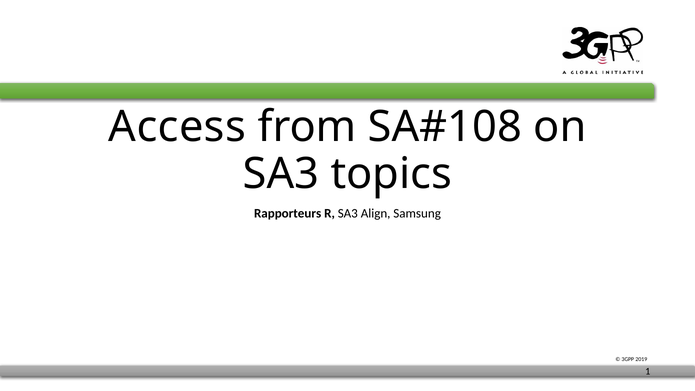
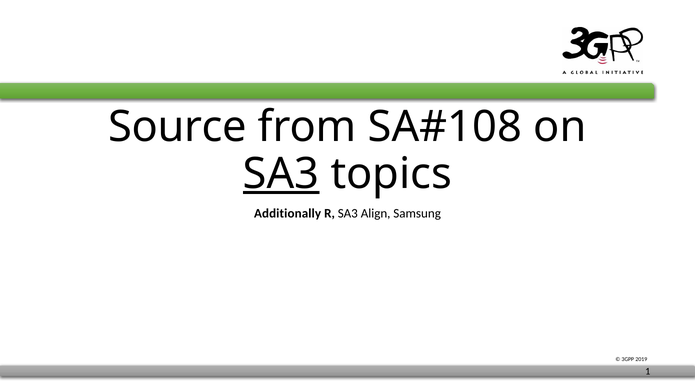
Access: Access -> Source (178, 127)
SA3 underline: none -> present (281, 174)
Rapporteurs: Rapporteurs -> Additionally (288, 214)
